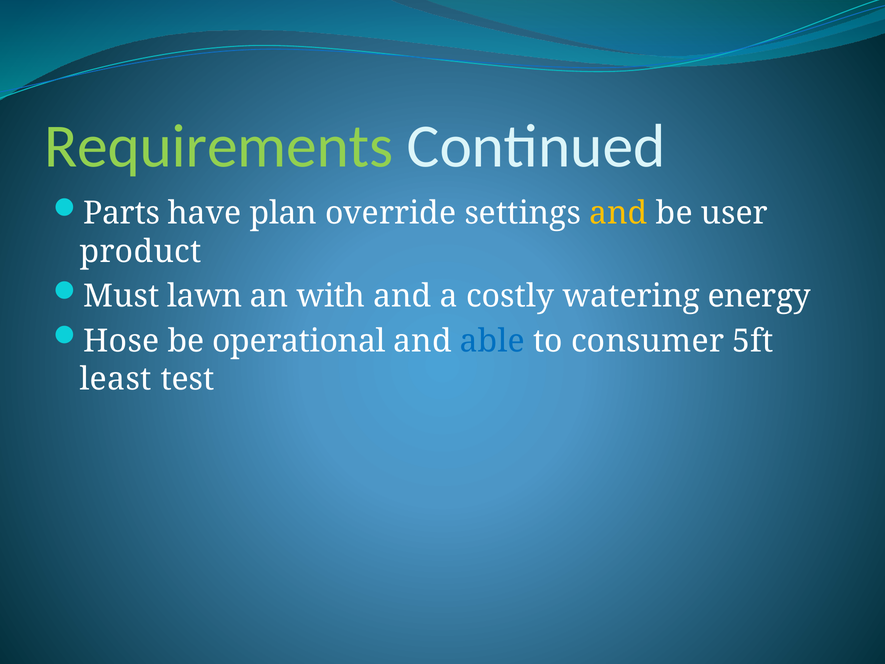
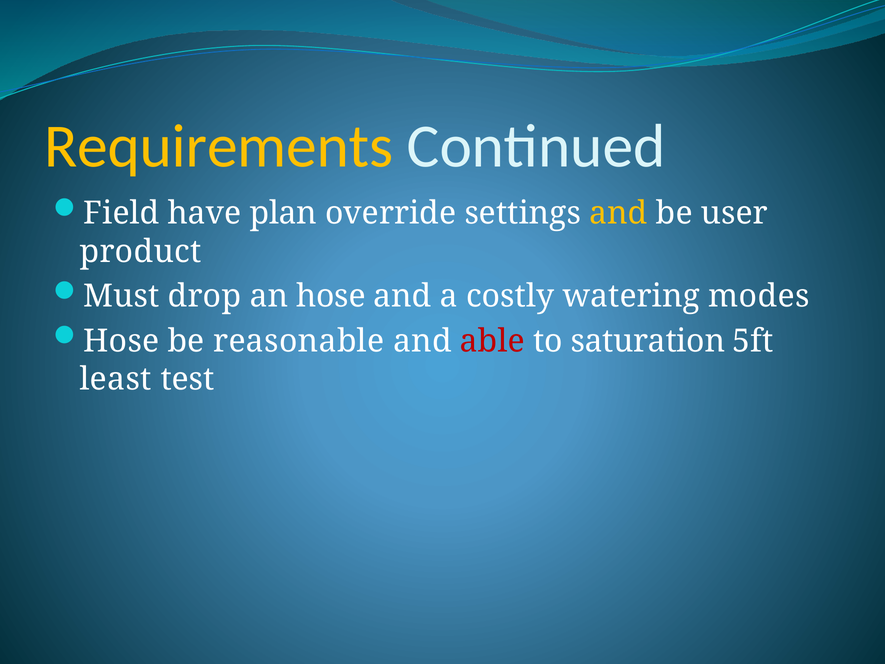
Requirements colour: light green -> yellow (219, 146)
Parts: Parts -> Field (121, 213)
lawn: lawn -> drop (205, 296)
an with: with -> hose (331, 296)
energy: energy -> modes (759, 296)
operational: operational -> reasonable (299, 341)
able colour: blue -> red (492, 341)
consumer: consumer -> saturation (648, 341)
